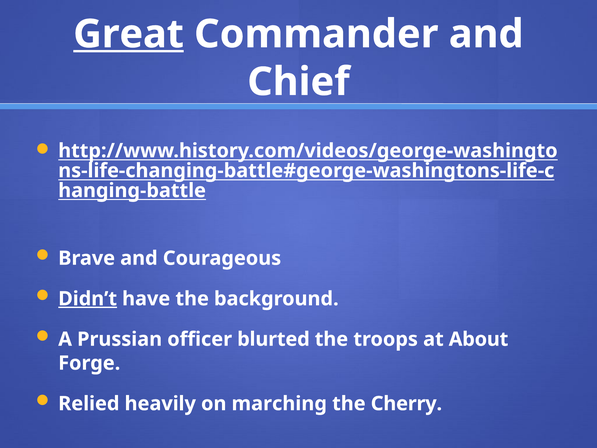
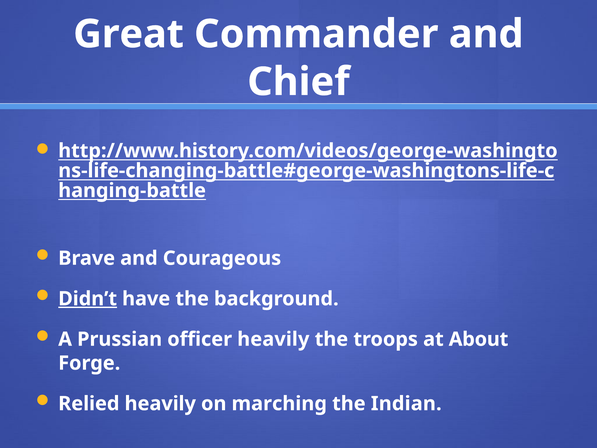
Great underline: present -> none (129, 34)
officer blurted: blurted -> heavily (273, 339)
Cherry: Cherry -> Indian (406, 403)
